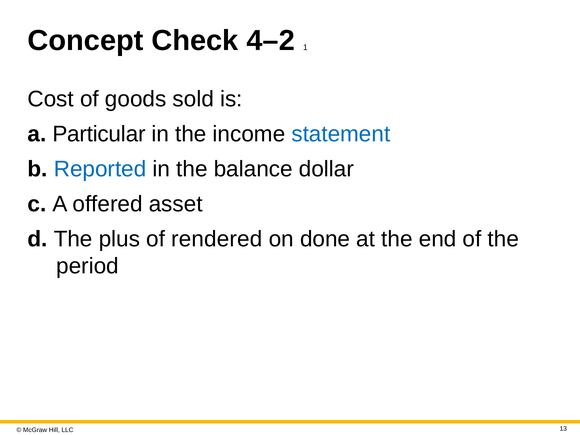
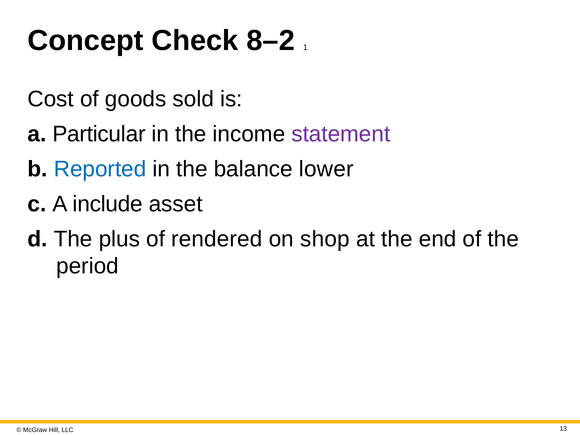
4–2: 4–2 -> 8–2 (271, 41)
statement colour: blue -> purple (341, 134)
dollar: dollar -> lower (326, 169)
offered: offered -> include (108, 204)
done: done -> shop (325, 239)
